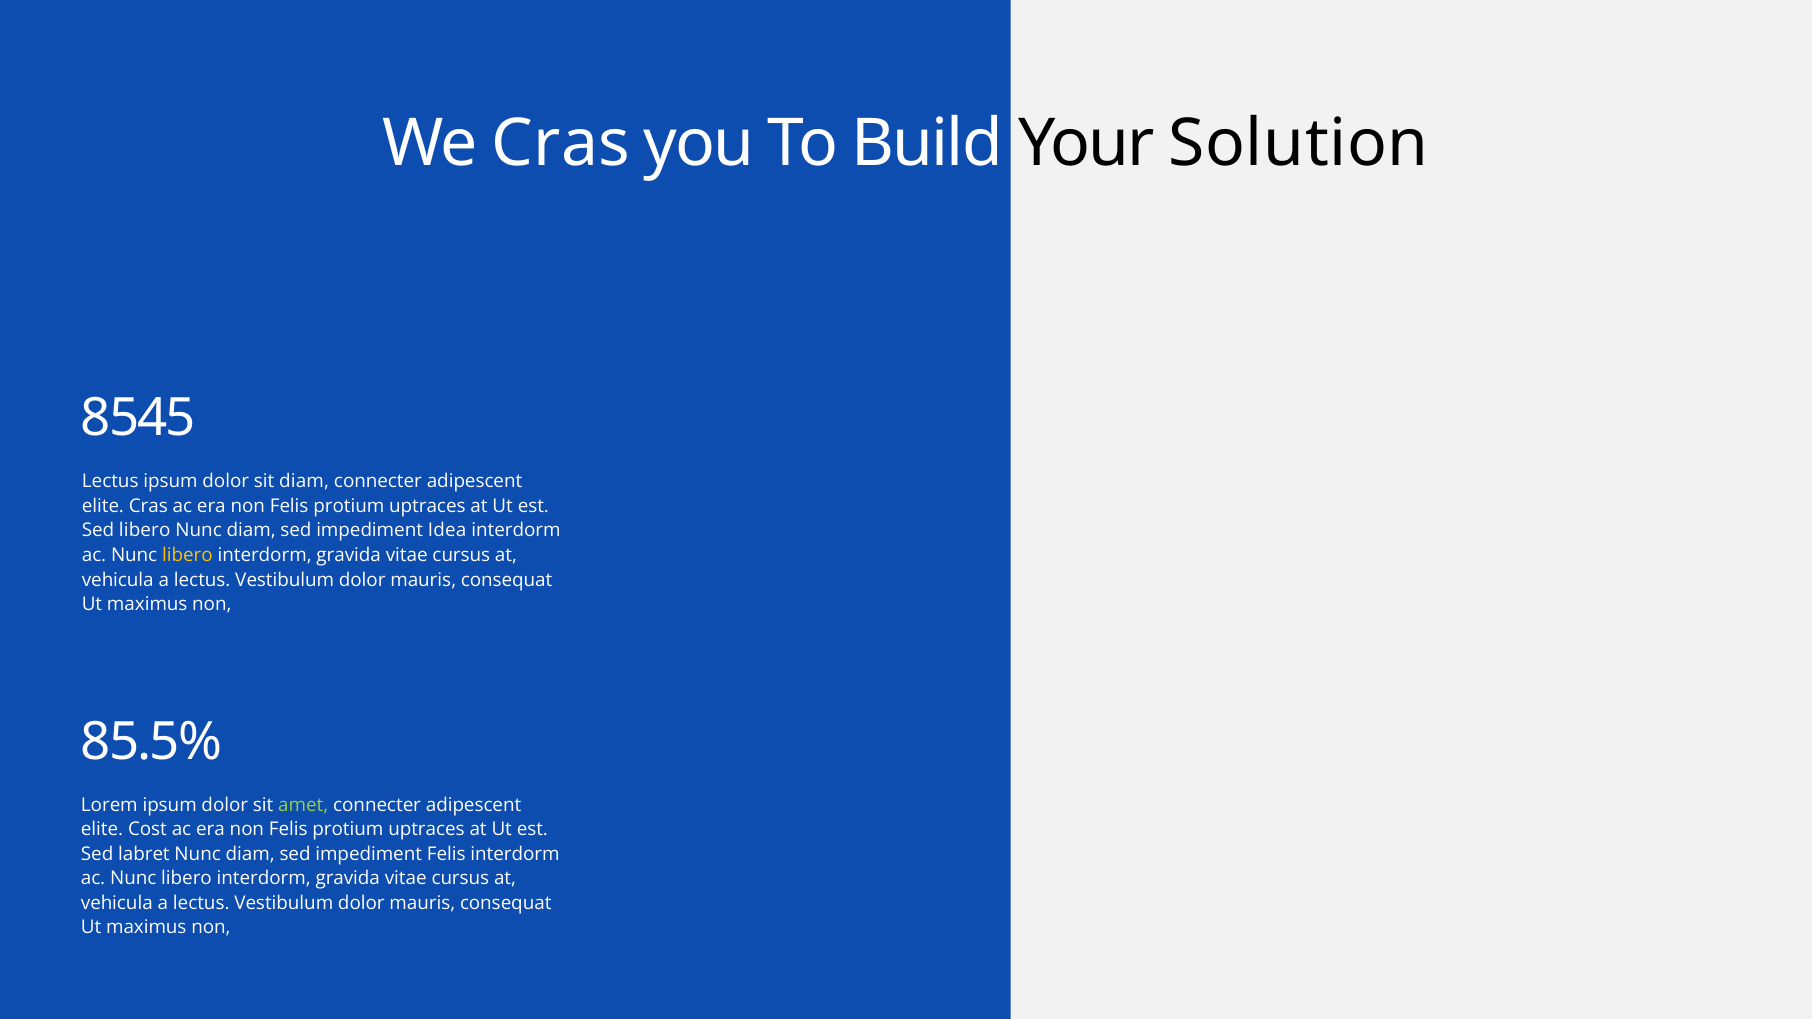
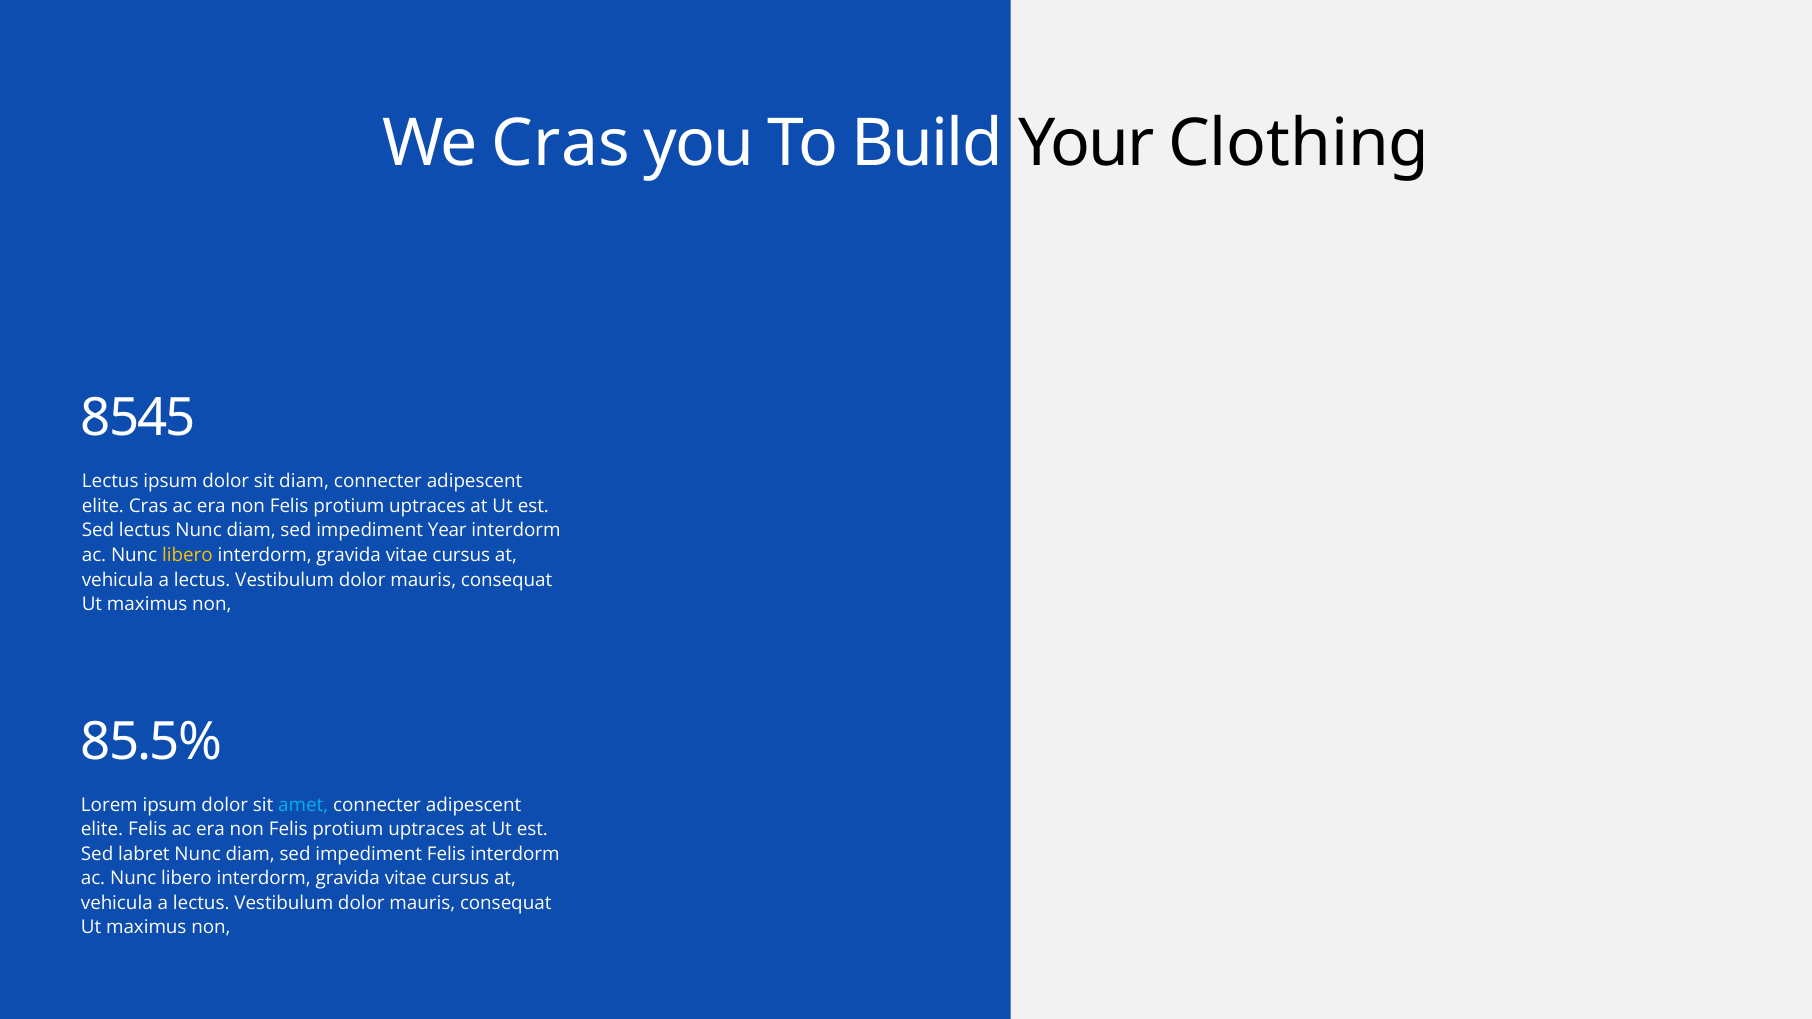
Solution: Solution -> Clothing (1299, 144)
Sed libero: libero -> lectus (145, 531)
Idea: Idea -> Year (447, 531)
amet colour: light green -> light blue (303, 805)
elite Cost: Cost -> Felis (147, 830)
